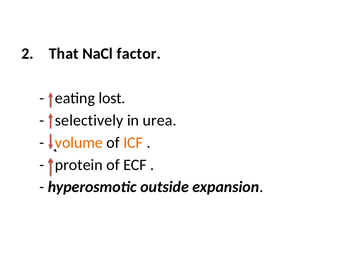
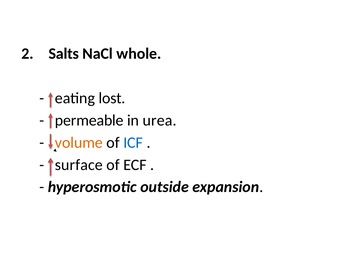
That: That -> Salts (64, 53)
factor: factor -> whole (139, 53)
selectively: selectively -> permeable (89, 120)
ICF colour: orange -> blue (133, 142)
protein: protein -> surface (79, 165)
